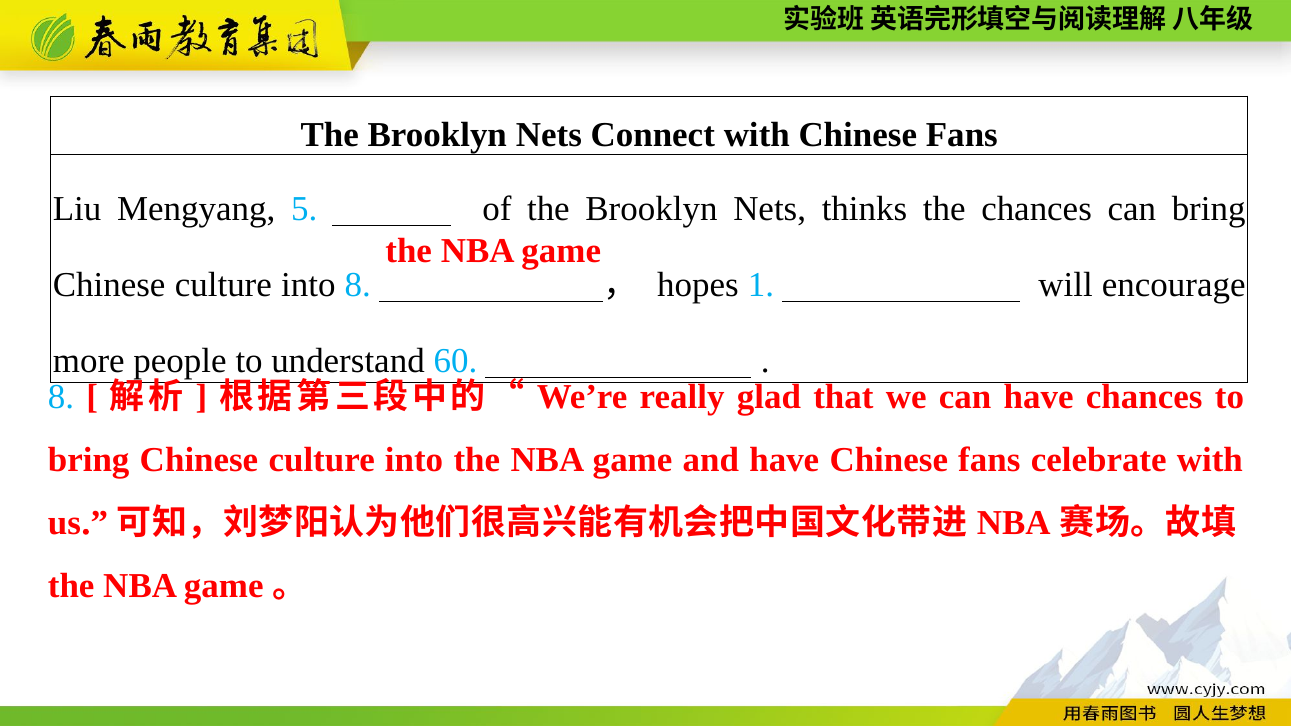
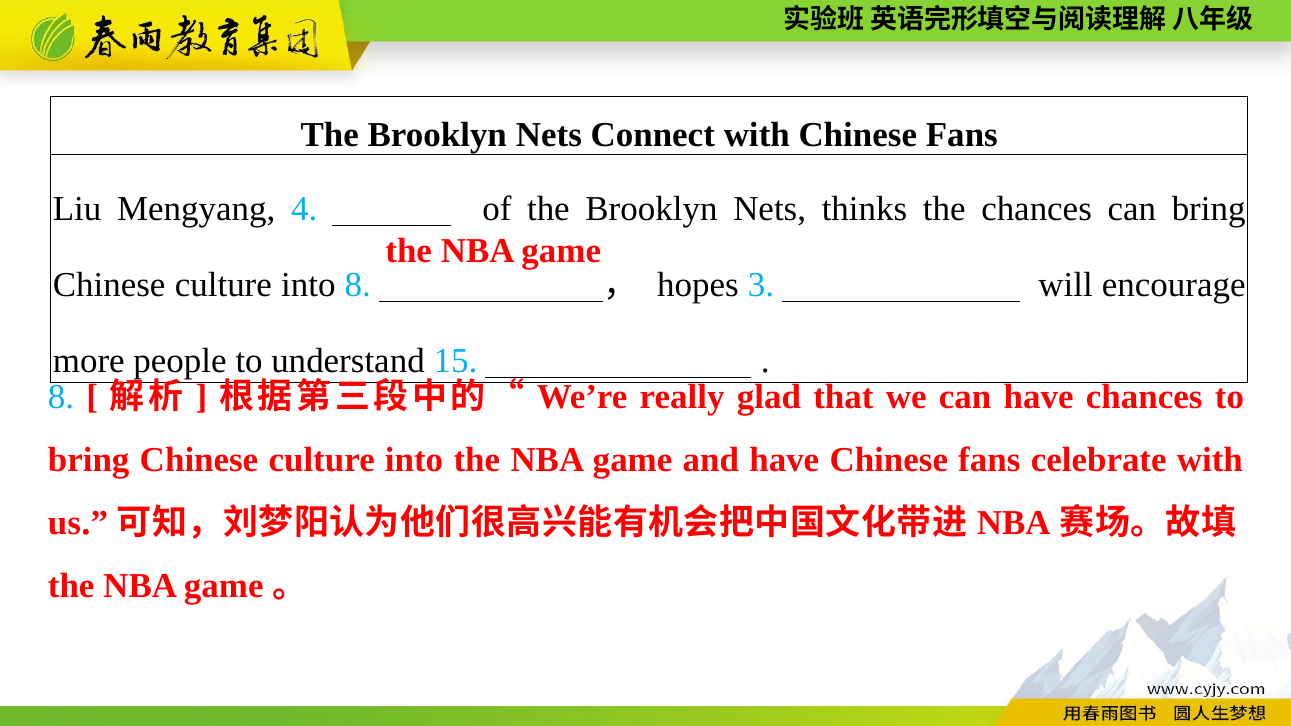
5: 5 -> 4 (304, 209)
1: 1 -> 3 (761, 285)
60: 60 -> 15 (456, 361)
